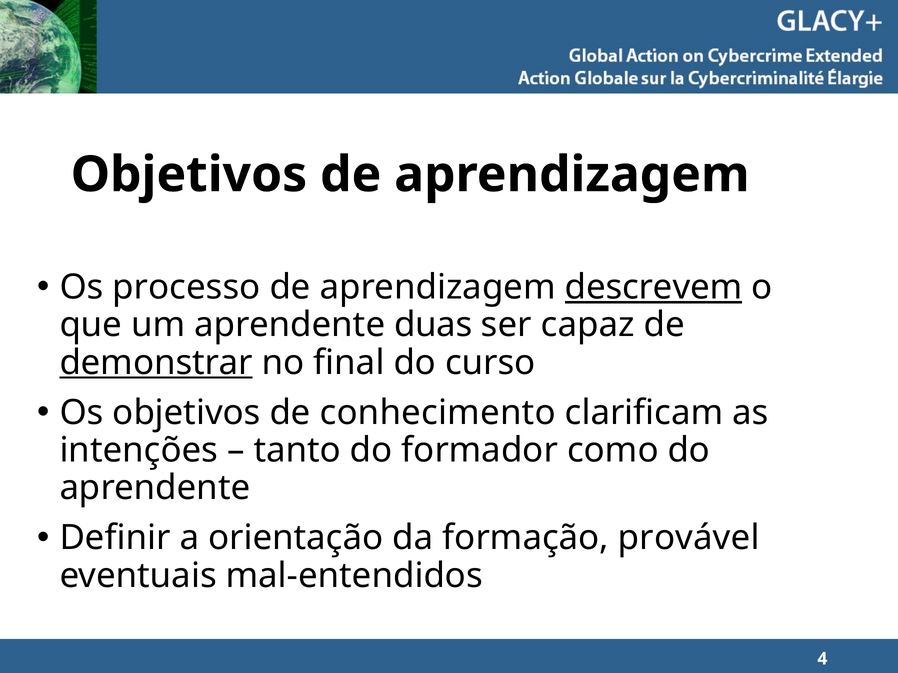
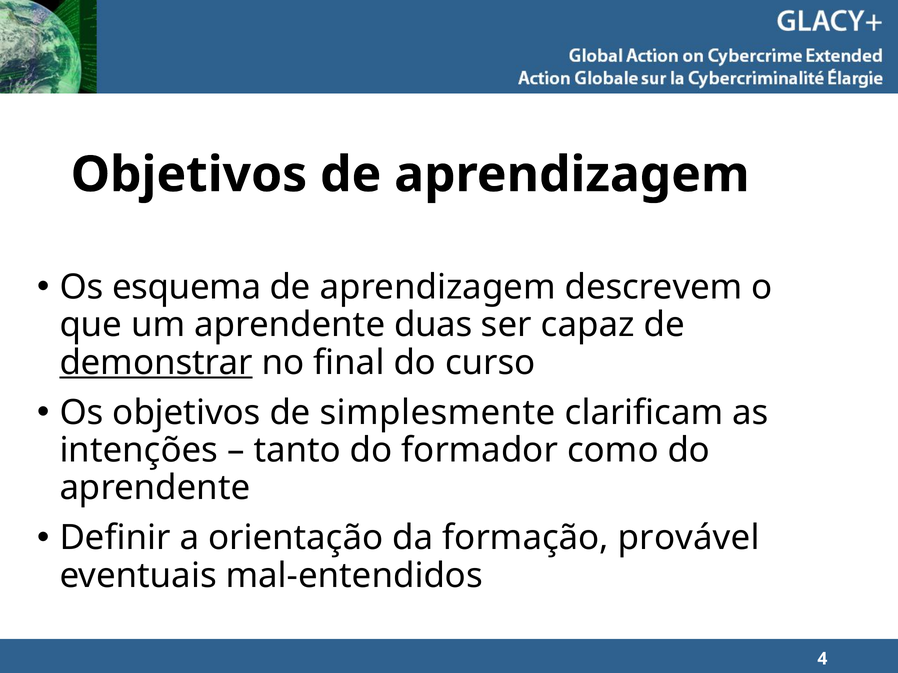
processo: processo -> esquema (187, 287)
descrevem underline: present -> none (654, 287)
conhecimento: conhecimento -> simplesmente (438, 413)
